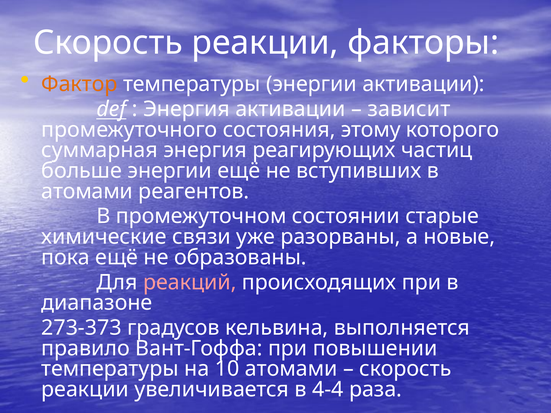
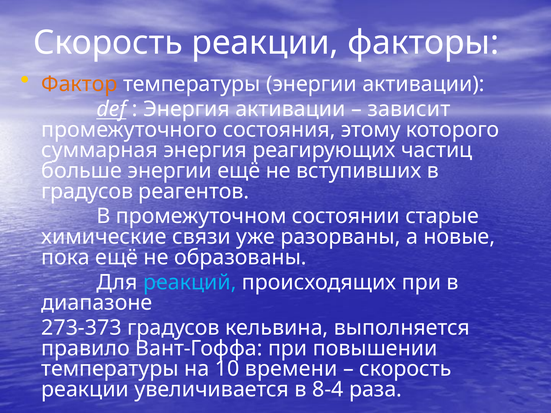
атомами: атомами -> градусов (87, 192)
реакций colour: pink -> light blue (190, 282)
10 атомами: атомами -> времени (291, 369)
4-4: 4-4 -> 8-4 (328, 390)
